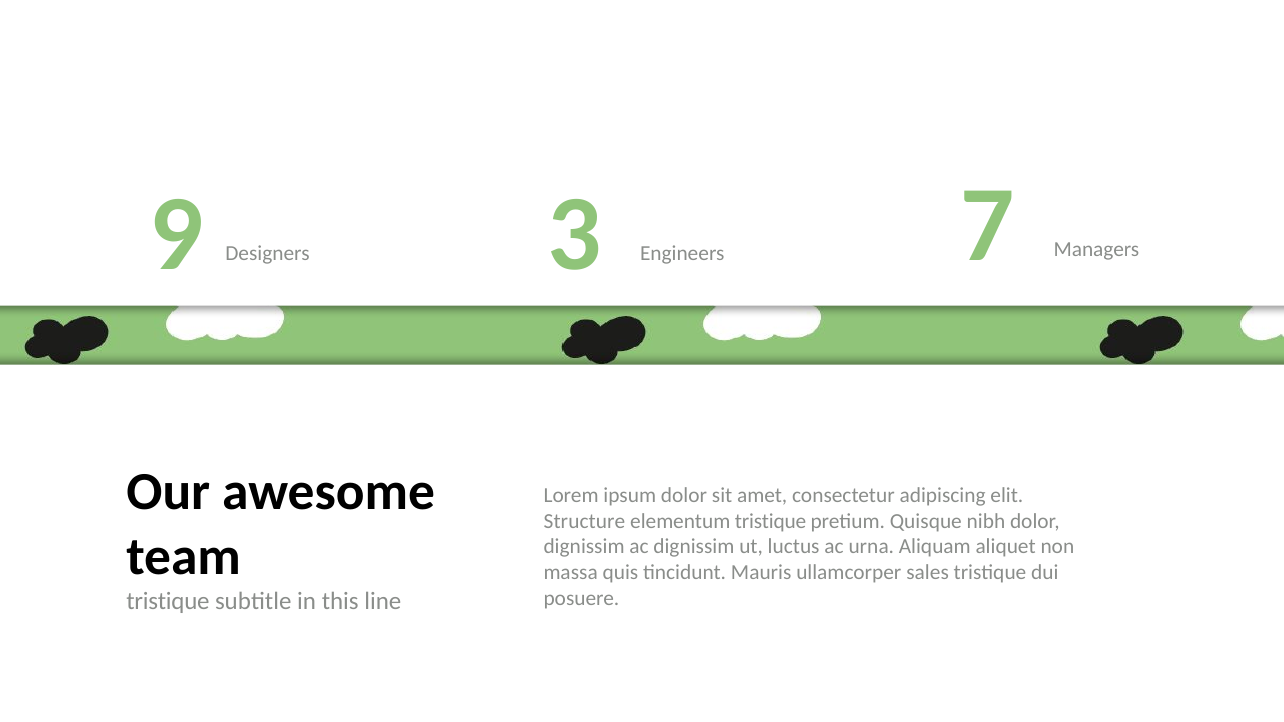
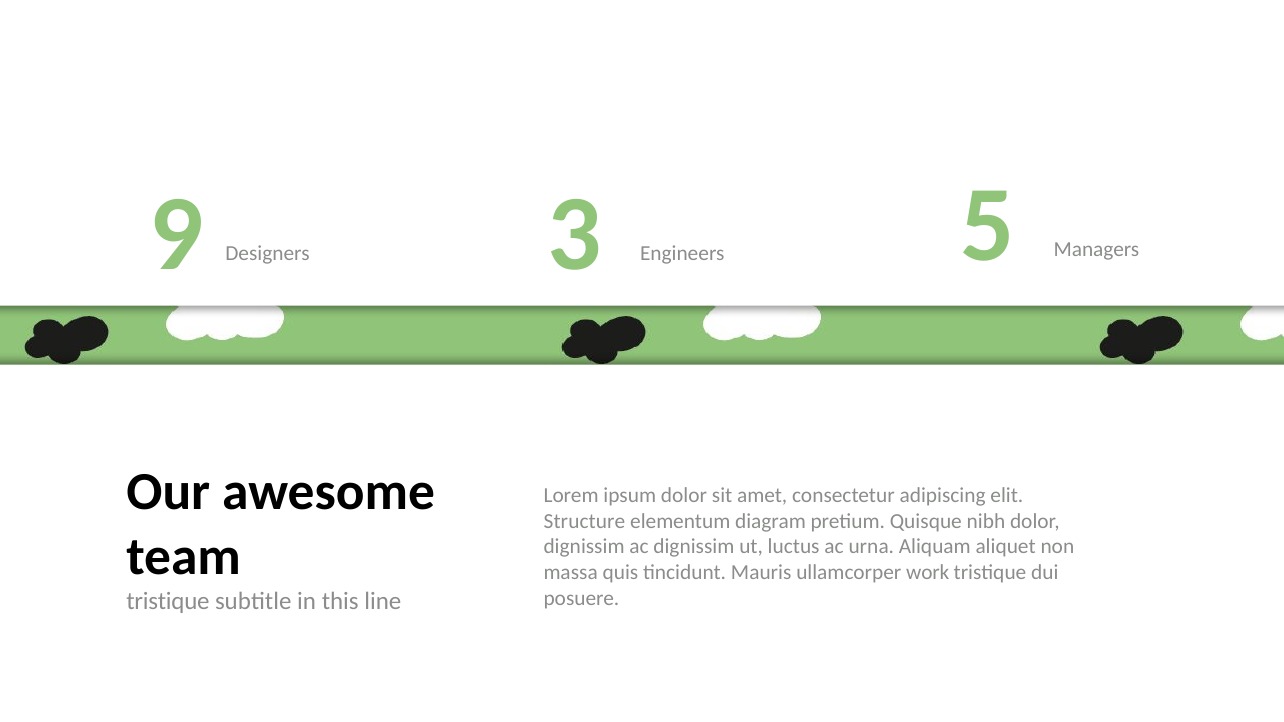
7: 7 -> 5 (988, 226)
elementum tristique: tristique -> diagram (771, 521)
sales: sales -> work (928, 573)
